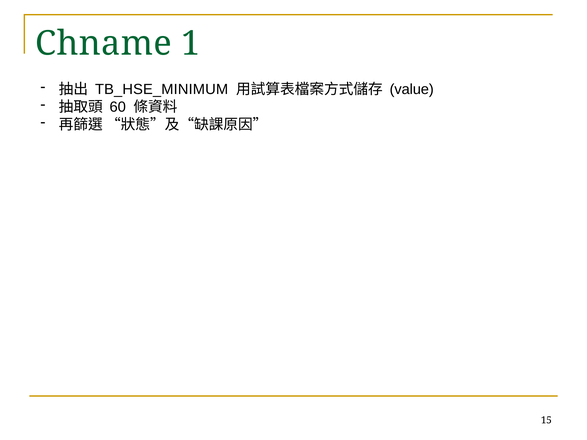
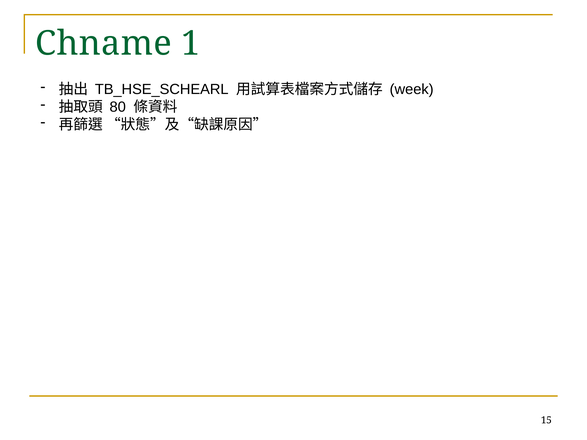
TB_HSE_MINIMUM: TB_HSE_MINIMUM -> TB_HSE_SCHEARL (162, 90)
value: value -> week (412, 90)
60: 60 -> 80 (118, 107)
